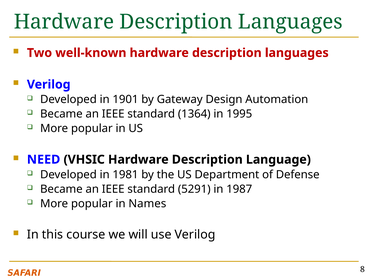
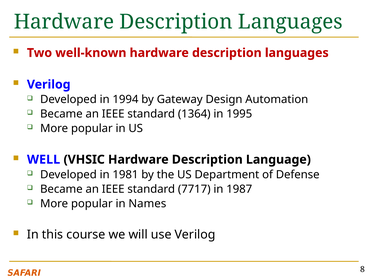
1901: 1901 -> 1994 (125, 100)
NEED: NEED -> WELL (44, 160)
5291: 5291 -> 7717 (194, 189)
